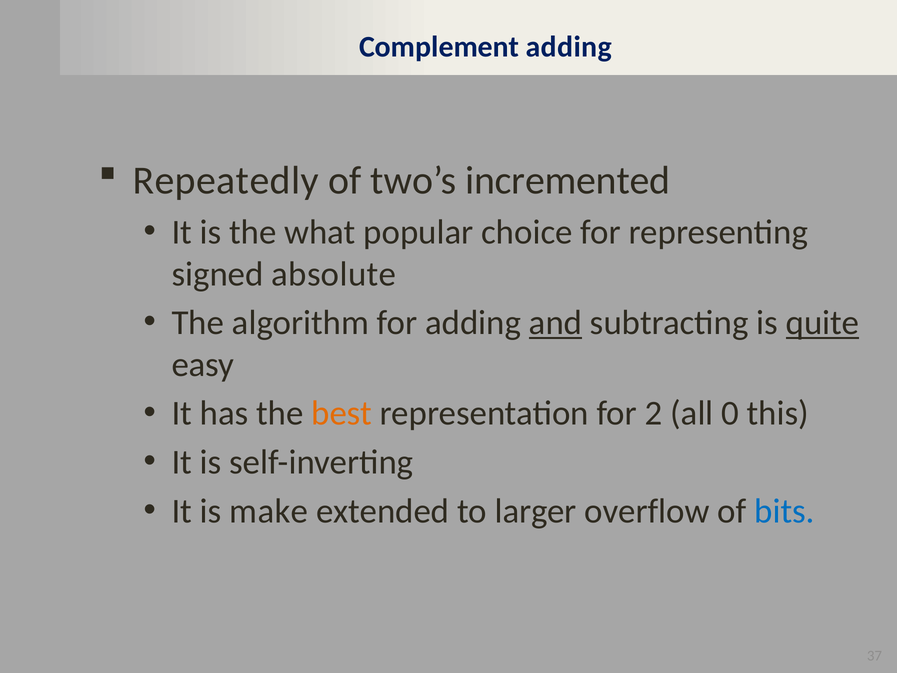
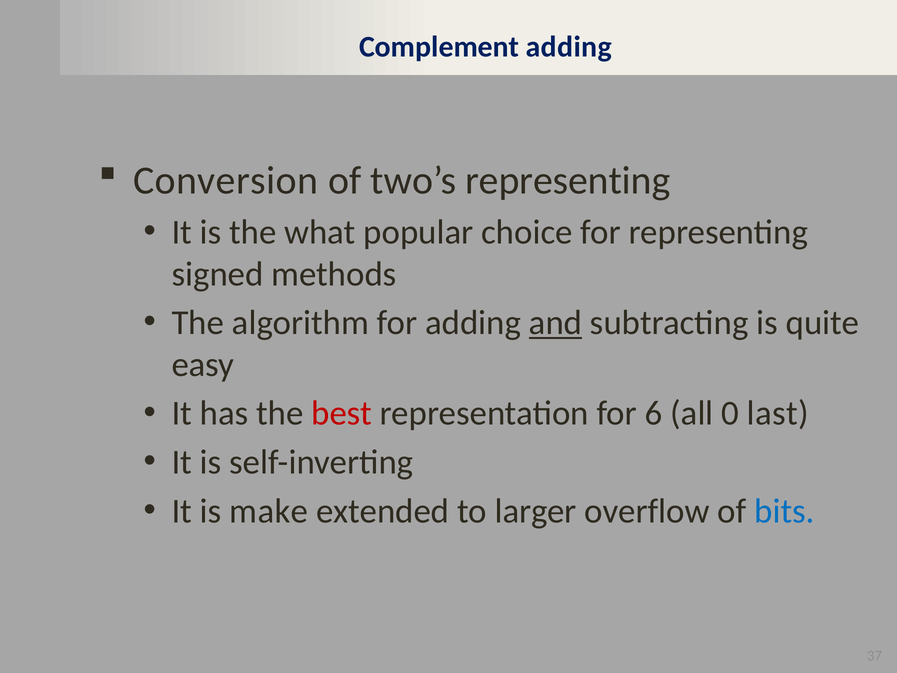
Repeatedly: Repeatedly -> Conversion (226, 181)
two’s incremented: incremented -> representing (568, 181)
absolute: absolute -> methods (334, 274)
quite underline: present -> none (822, 323)
best colour: orange -> red (342, 413)
2: 2 -> 6 (654, 413)
this: this -> last (778, 413)
